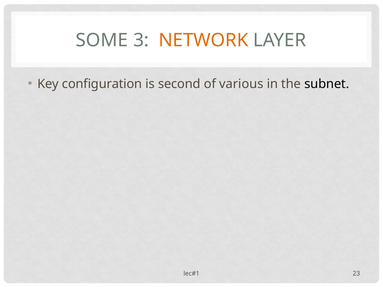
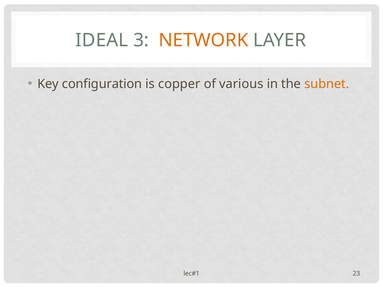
SOME: SOME -> IDEAL (102, 40)
second: second -> copper (179, 84)
subnet colour: black -> orange (327, 84)
